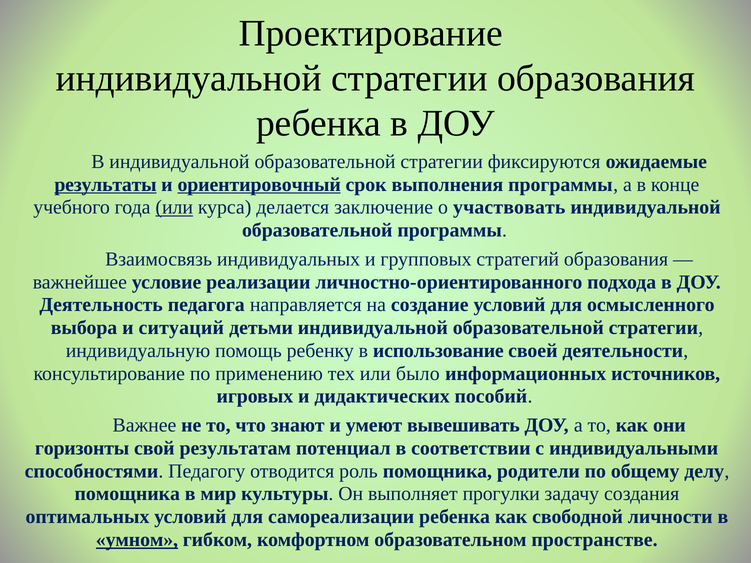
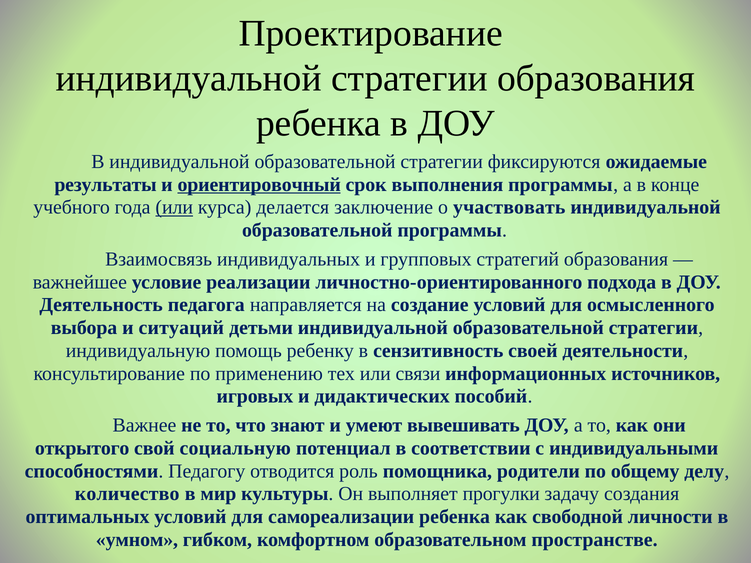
результаты underline: present -> none (106, 185)
использование: использование -> сензитивность (438, 351)
было: было -> связи (418, 374)
горизонты: горизонты -> открытого (82, 448)
результатам: результатам -> социальную (235, 448)
помощника: помощника -> количество (127, 494)
умном underline: present -> none (137, 540)
